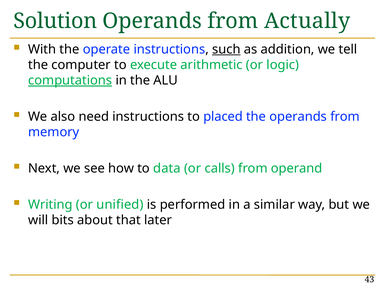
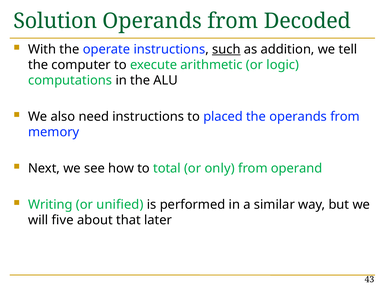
Actually: Actually -> Decoded (307, 21)
computations underline: present -> none (70, 80)
data: data -> total (167, 168)
calls: calls -> only (220, 168)
bits: bits -> five (63, 220)
